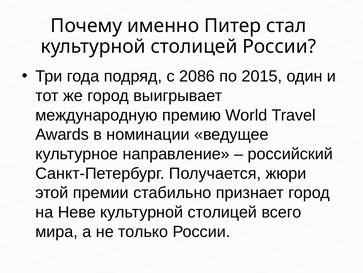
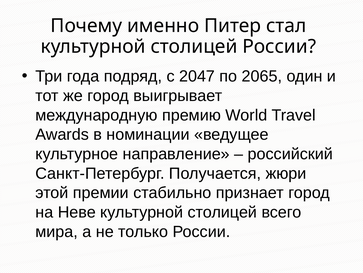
2086: 2086 -> 2047 (197, 76)
2015: 2015 -> 2065 (262, 76)
